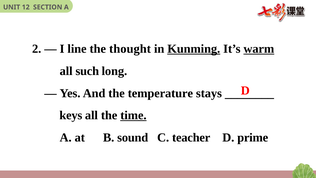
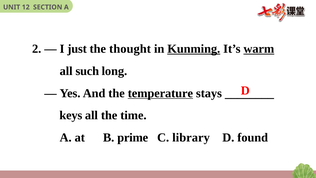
line: line -> just (77, 49)
temperature underline: none -> present (160, 93)
time underline: present -> none (133, 115)
sound: sound -> prime (133, 137)
teacher: teacher -> library (191, 137)
prime: prime -> found (253, 137)
